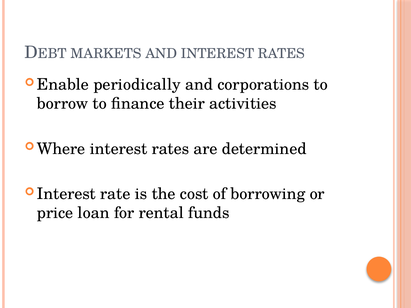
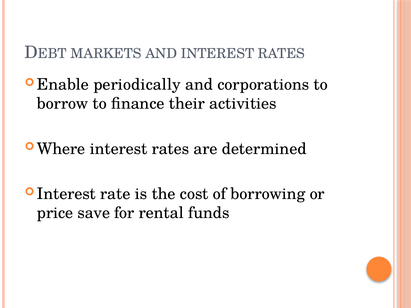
loan: loan -> save (94, 213)
